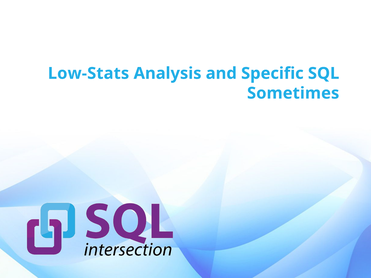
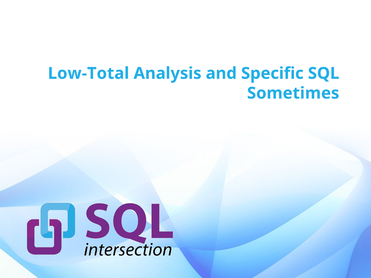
Low-Stats: Low-Stats -> Low-Total (89, 73)
